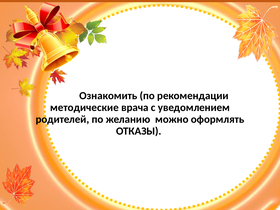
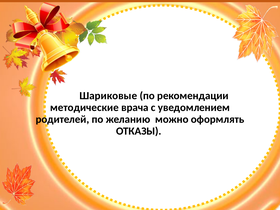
Ознакомить: Ознакомить -> Шариковые (108, 96)
